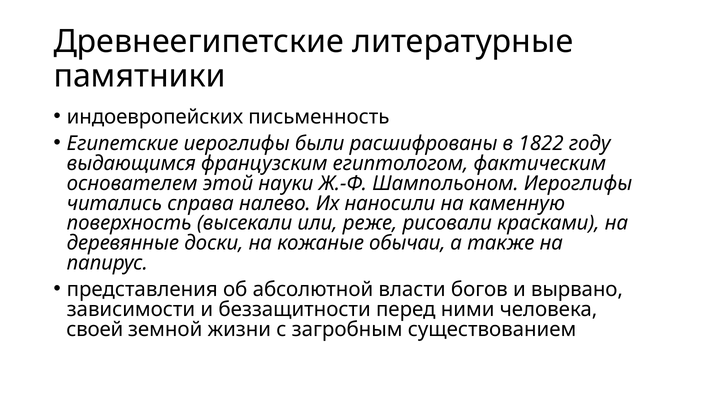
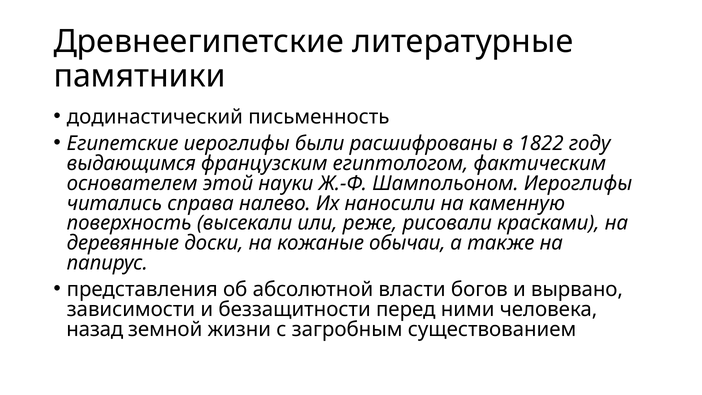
индоевропейских: индоевропейских -> додинастический (155, 117)
своей: своей -> назад (95, 329)
